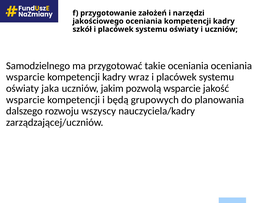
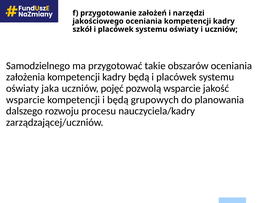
takie oceniania: oceniania -> obszarów (188, 66)
wsparcie: wsparcie -> założenia (26, 77)
kadry wraz: wraz -> będą (139, 77)
jakim: jakim -> pojęć (112, 89)
wszyscy: wszyscy -> procesu (99, 111)
